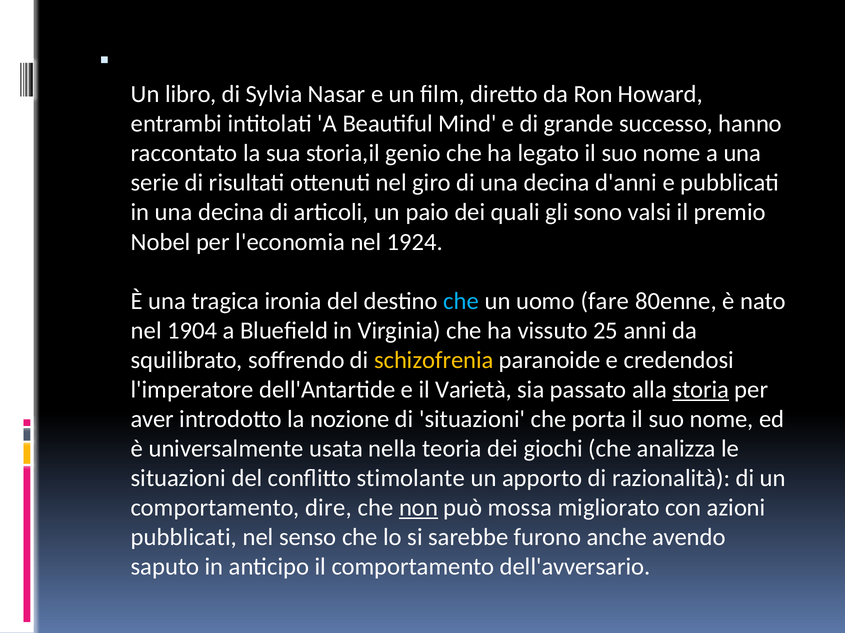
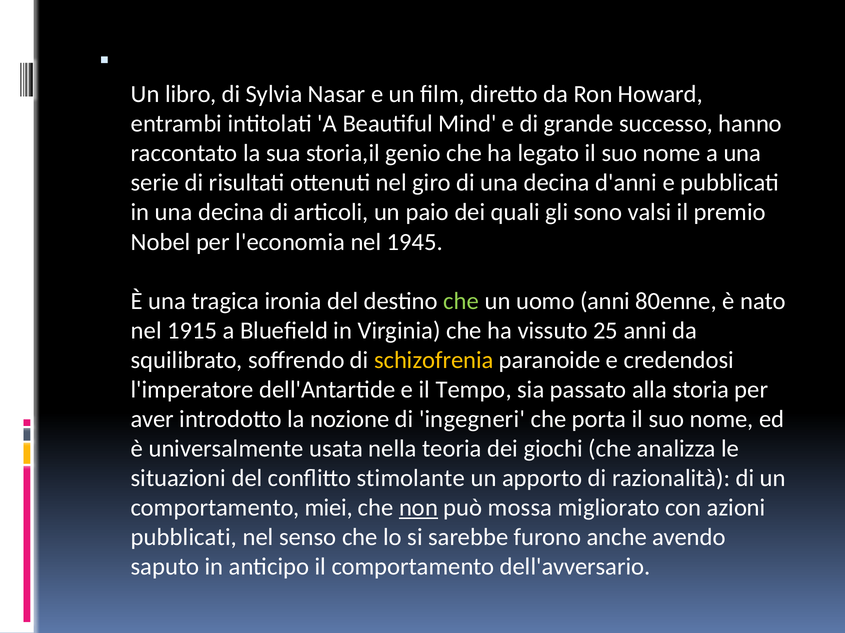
1924: 1924 -> 1945 (415, 242)
che colour: light blue -> light green (461, 301)
uomo fare: fare -> anni (605, 301)
1904: 1904 -> 1915 (192, 331)
Varietà: Varietà -> Tempo (474, 390)
storia underline: present -> none (701, 390)
di situazioni: situazioni -> ingegneri (472, 420)
dire: dire -> miei (329, 508)
